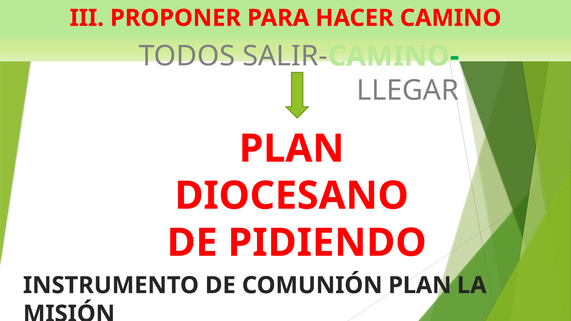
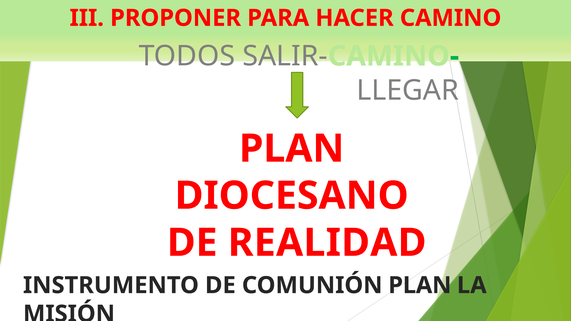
PIDIENDO: PIDIENDO -> REALIDAD (327, 243)
